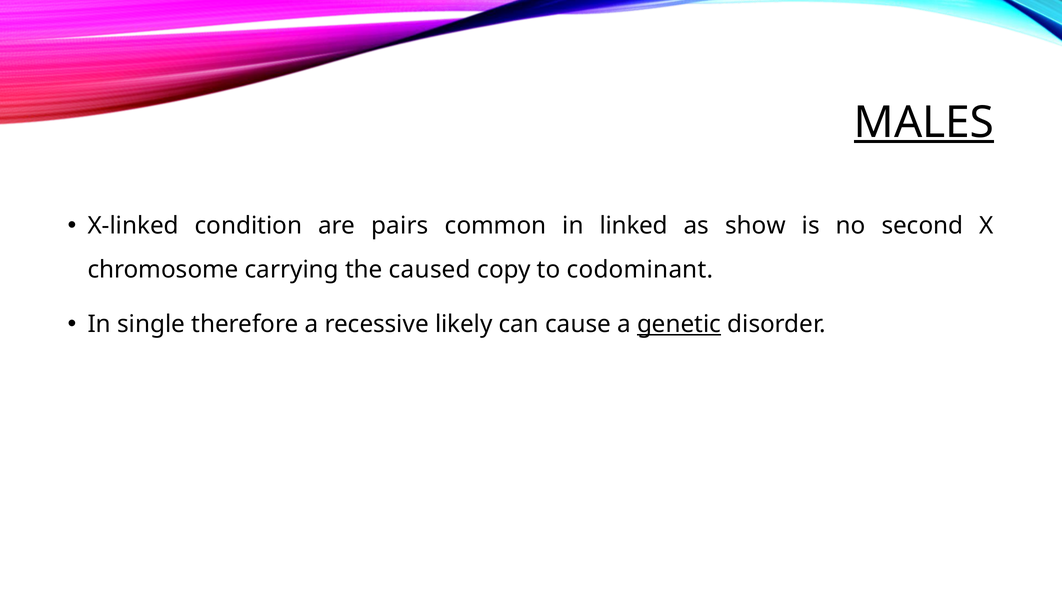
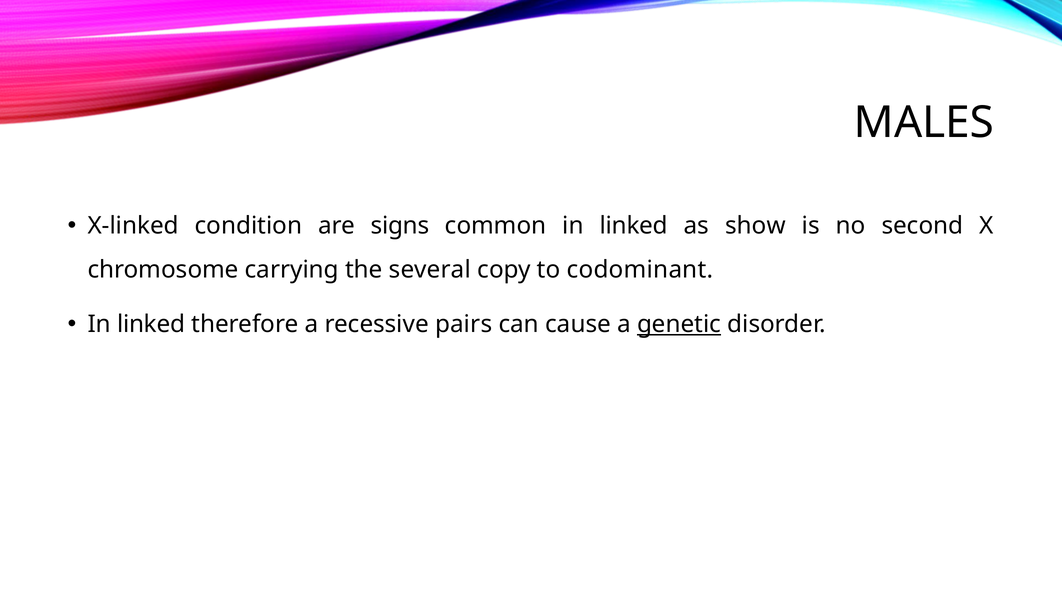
MALES underline: present -> none (924, 123)
pairs: pairs -> signs (400, 226)
caused: caused -> several (430, 270)
single: single -> linked (151, 325)
likely: likely -> pairs (464, 325)
